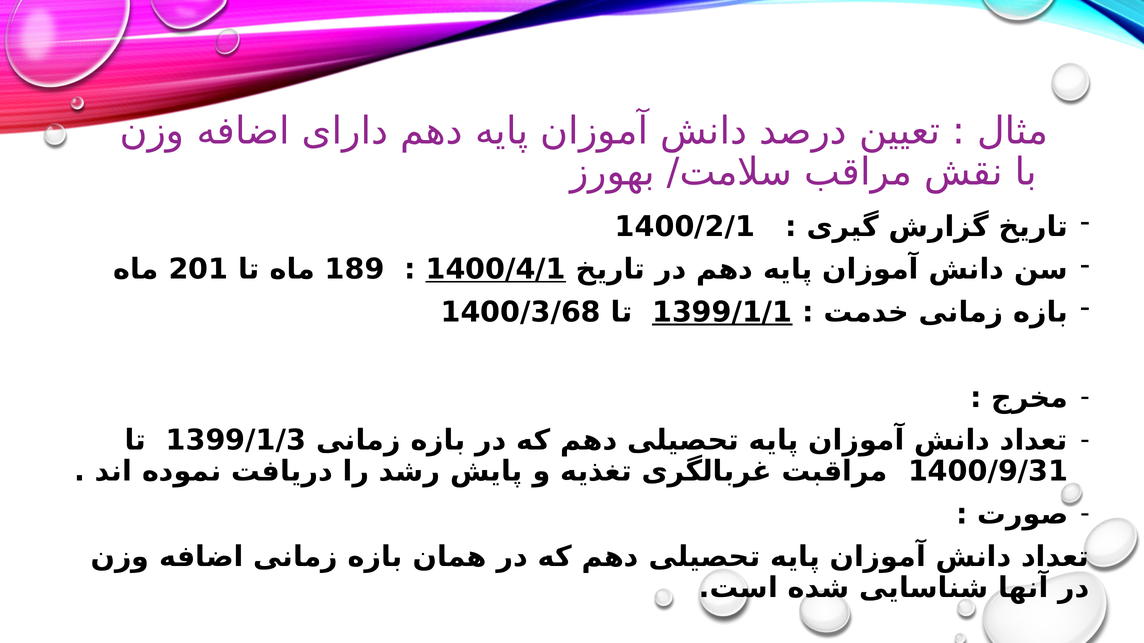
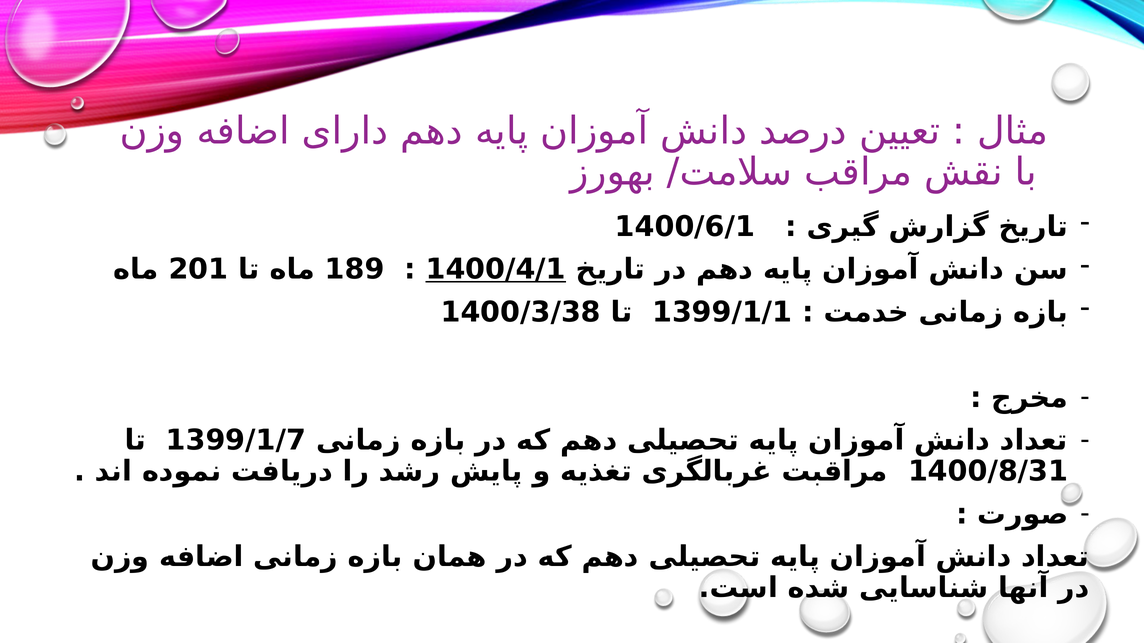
1400/2/1: 1400/2/1 -> 1400/6/1 (685, 227)
1400/3/68: 1400/3/68 -> 1400/3/38 (521, 312)
1399/1/1 underline: present -> none (722, 312)
1399/1/3: 1399/1/3 -> 1399/1/7 (236, 441)
1400/9/31: 1400/9/31 -> 1400/8/31 (988, 472)
